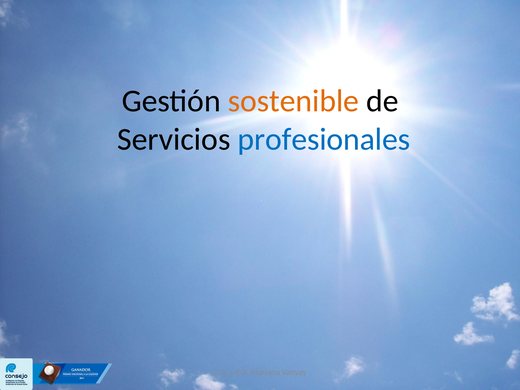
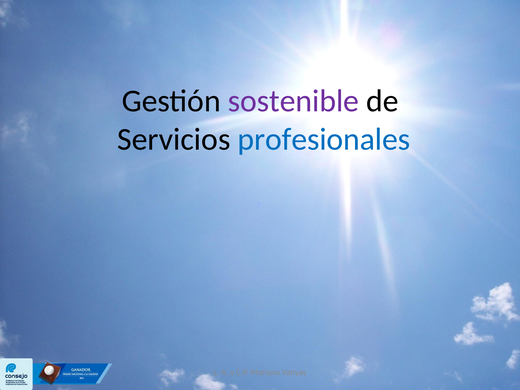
sostenible colour: orange -> purple (293, 101)
